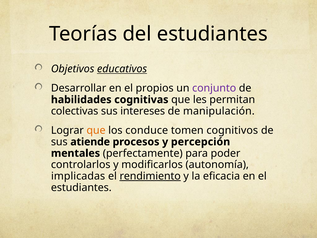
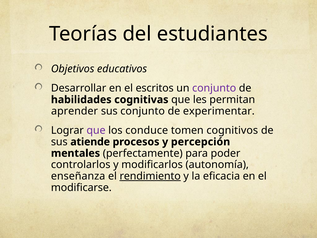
educativos underline: present -> none (122, 69)
propios: propios -> escritos (155, 88)
colectivas: colectivas -> aprender (75, 111)
sus intereses: intereses -> conjunto (143, 111)
manipulación: manipulación -> experimentar (219, 111)
que colour: orange -> purple (96, 130)
implicadas: implicadas -> enseñanza (78, 176)
estudiantes: estudiantes -> modificarse (81, 187)
